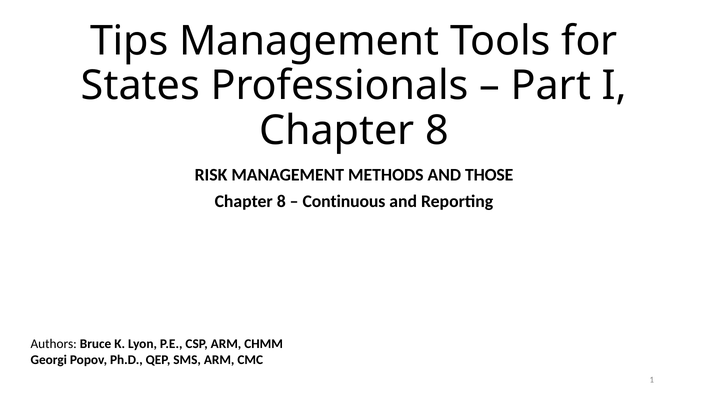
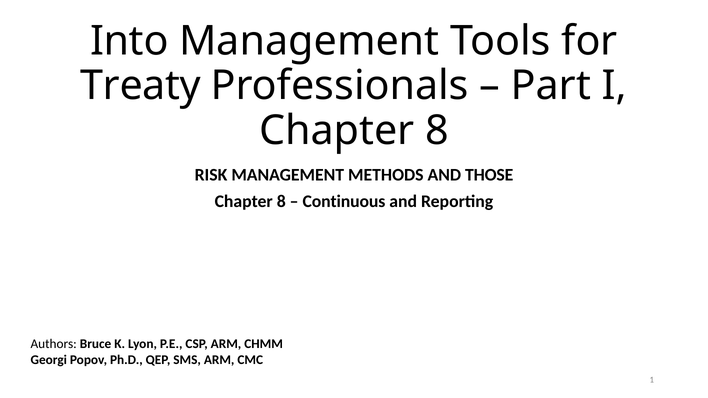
Tips: Tips -> Into (129, 41)
States: States -> Treaty (141, 86)
